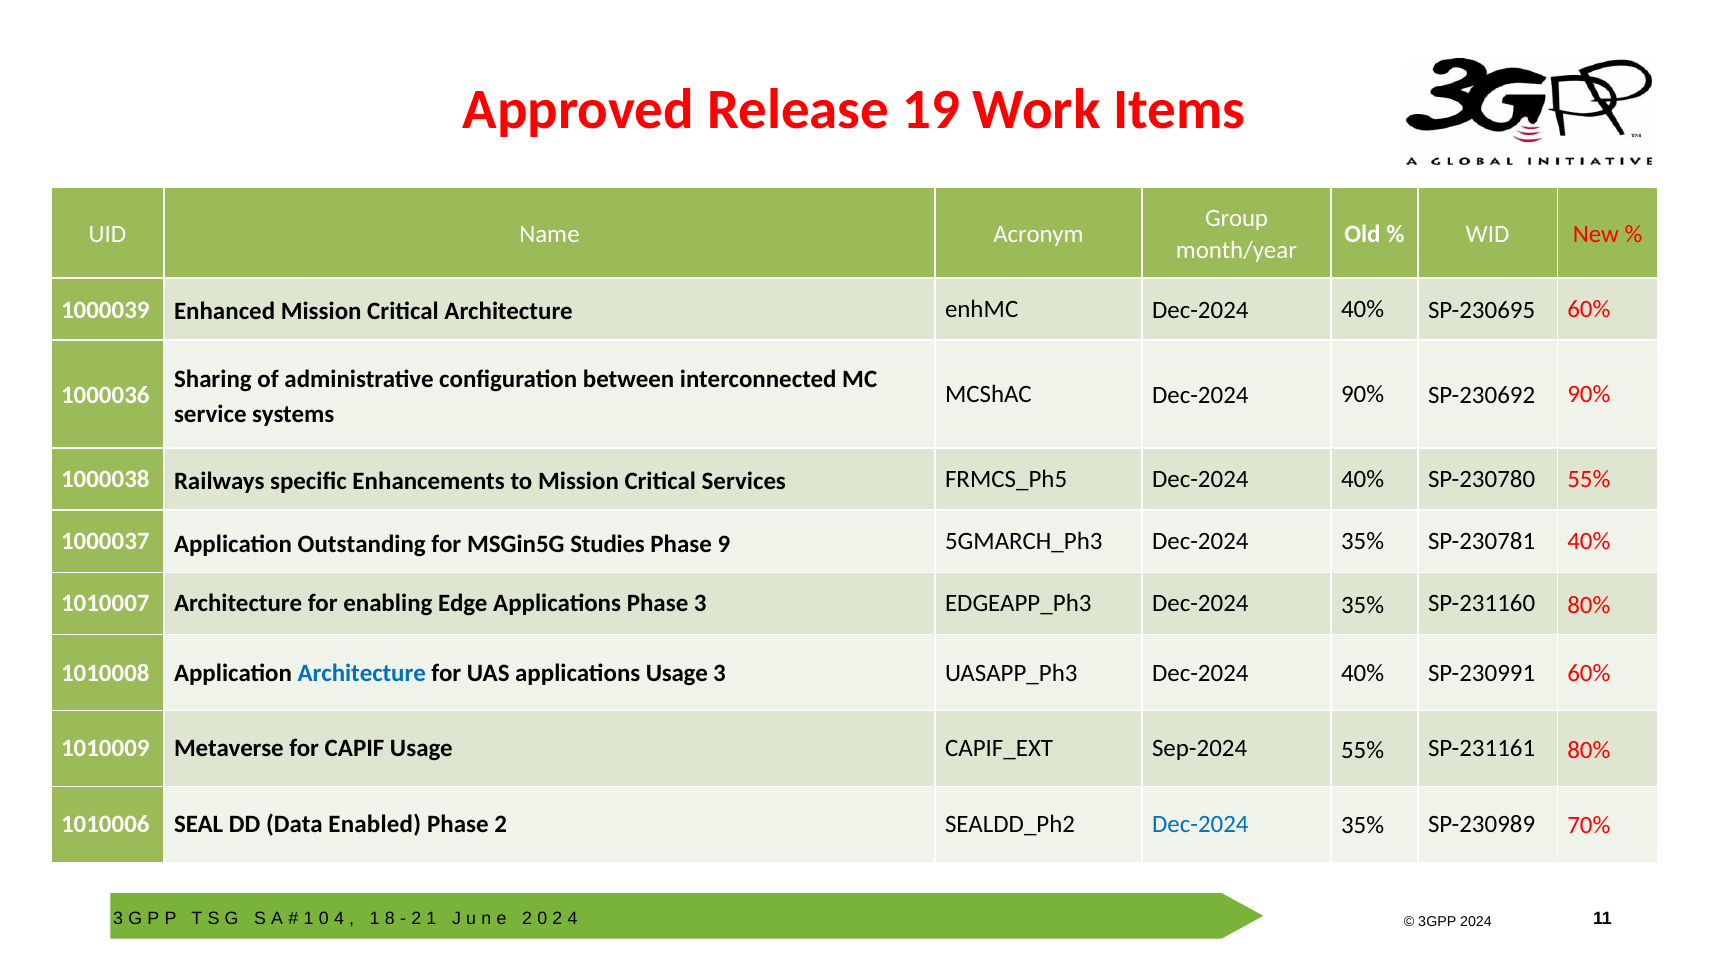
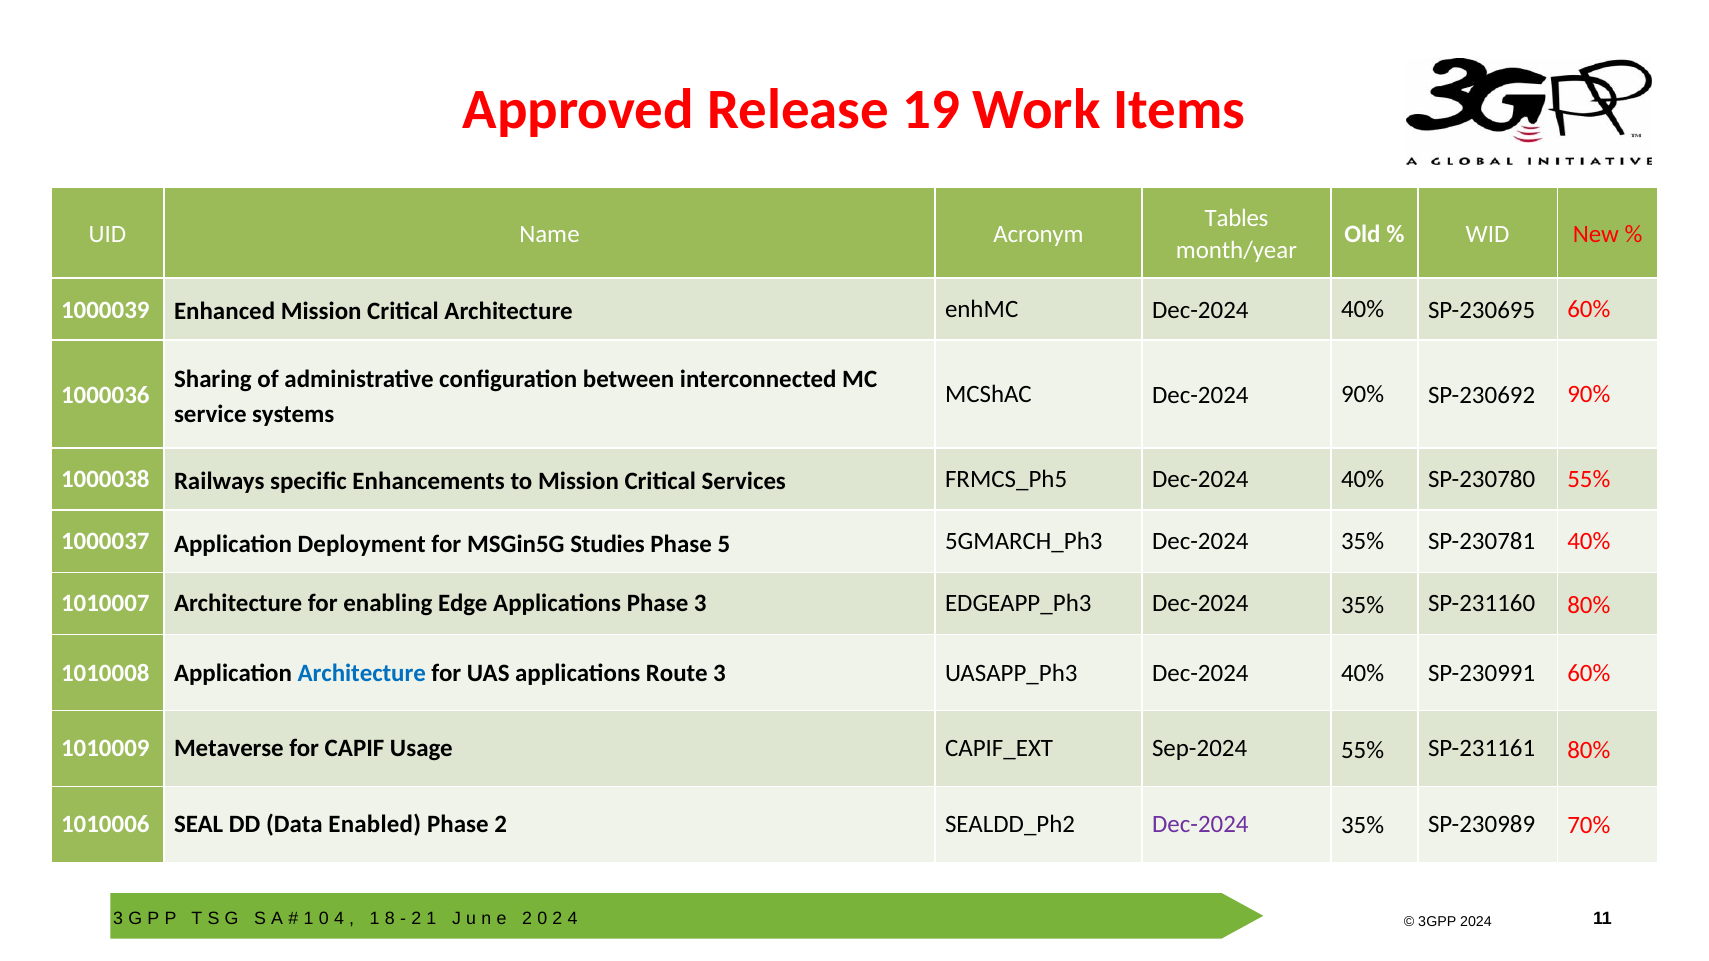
Group: Group -> Tables (1237, 218)
Outstanding: Outstanding -> Deployment (362, 544)
9: 9 -> 5 (724, 544)
applications Usage: Usage -> Route (677, 673)
Dec-2024 colour: blue -> purple (1200, 825)
